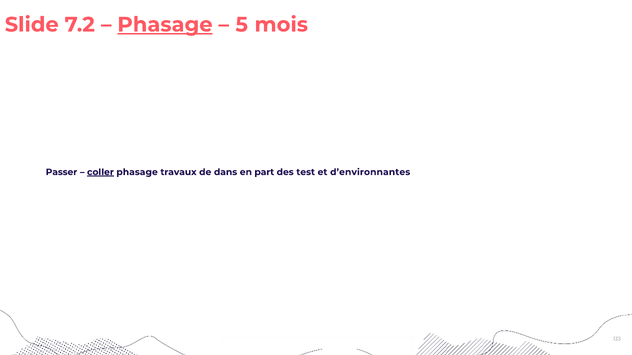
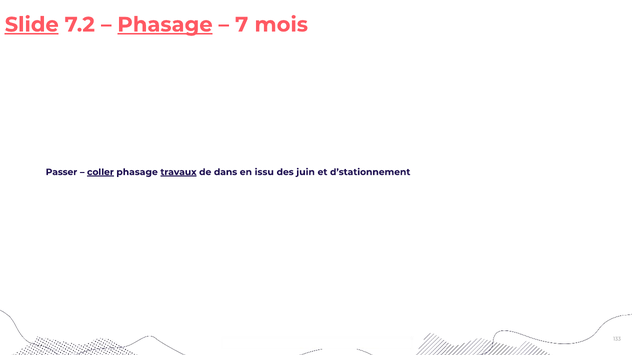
Slide underline: none -> present (32, 25)
5: 5 -> 7 (242, 25)
travaux underline: none -> present (178, 172)
part: part -> issu (264, 172)
test: test -> juin (306, 172)
d’environnantes: d’environnantes -> d’stationnement (370, 172)
